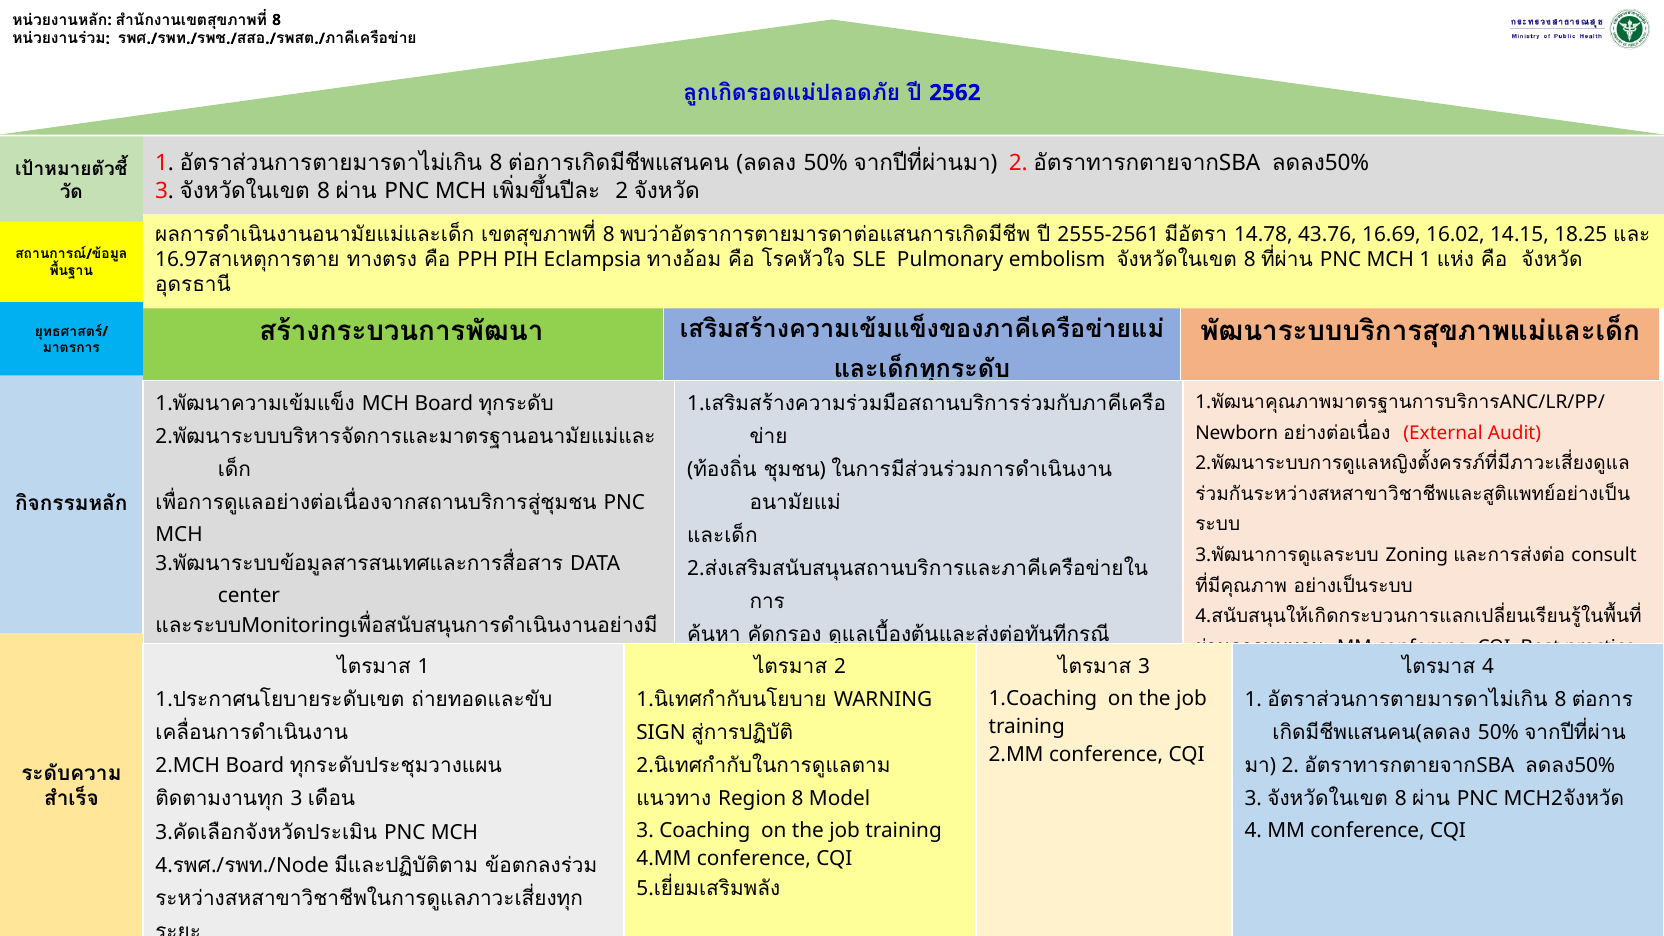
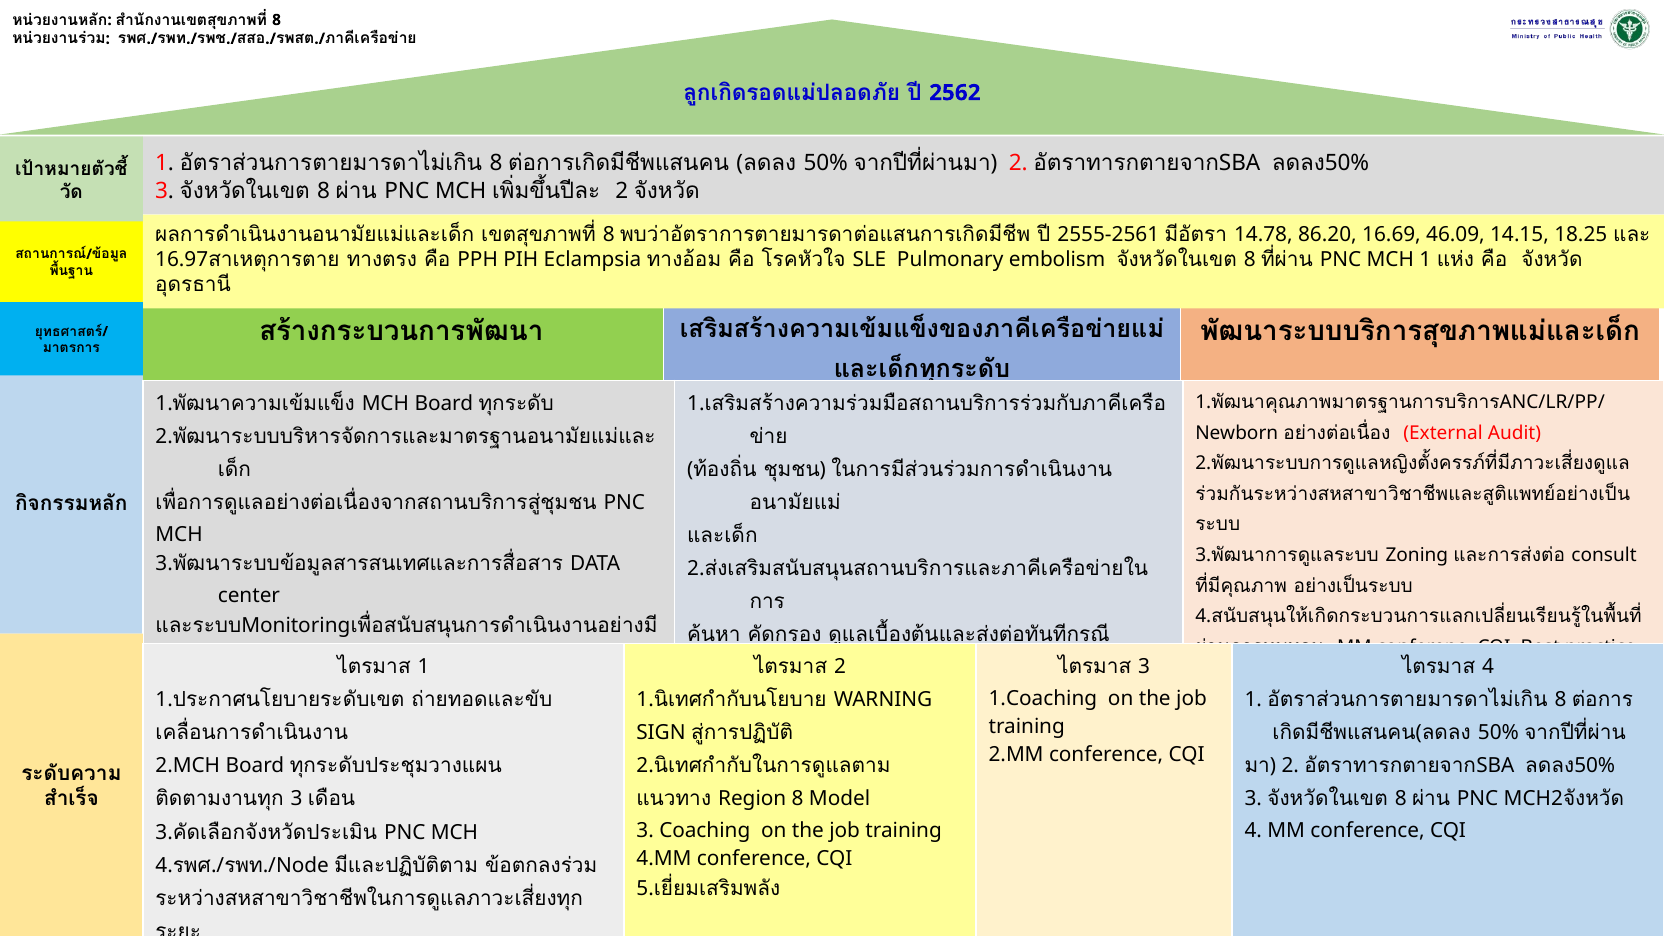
43.76: 43.76 -> 86.20 (1327, 235)
16.02: 16.02 -> 46.09 (1455, 235)
